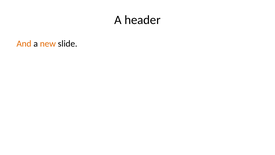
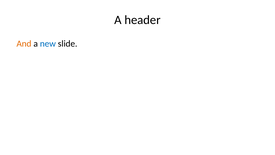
new colour: orange -> blue (48, 44)
